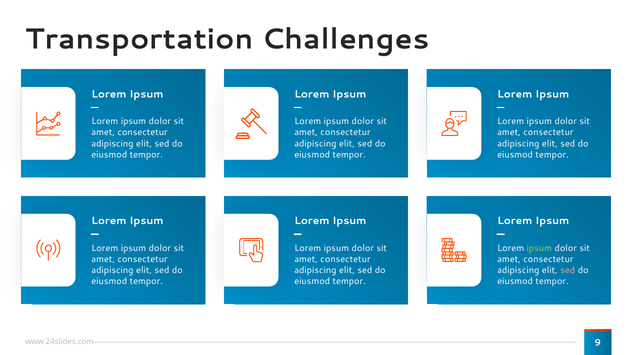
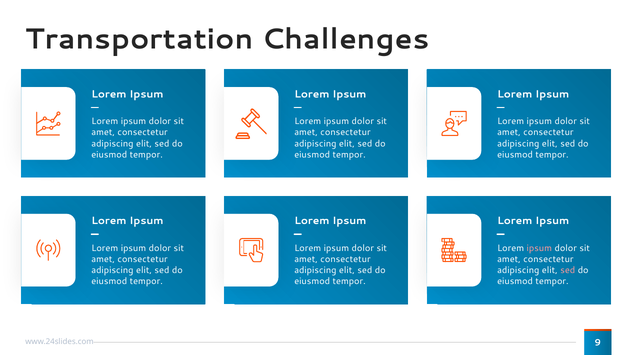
ipsum colour: light green -> pink (539, 248)
